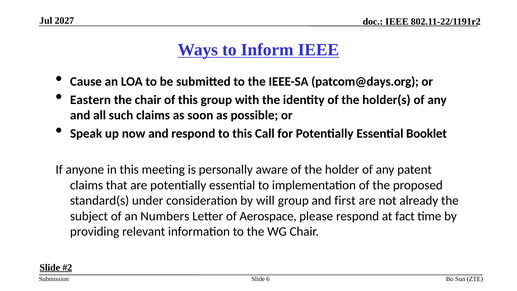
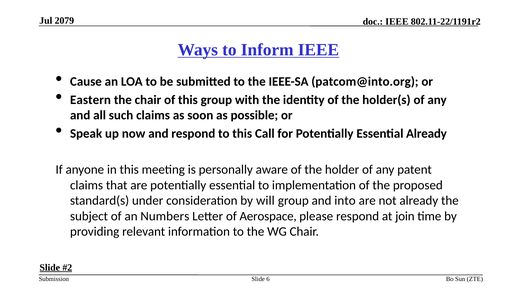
2027: 2027 -> 2079 (64, 21)
patcom@days.org: patcom@days.org -> patcom@into.org (365, 82)
Essential Booklet: Booklet -> Already (426, 133)
first: first -> into (345, 201)
fact: fact -> join (405, 216)
